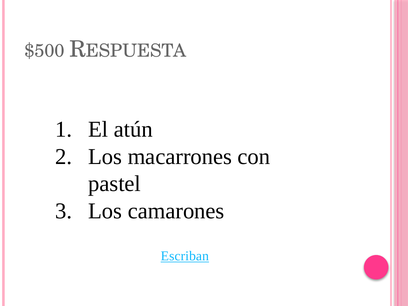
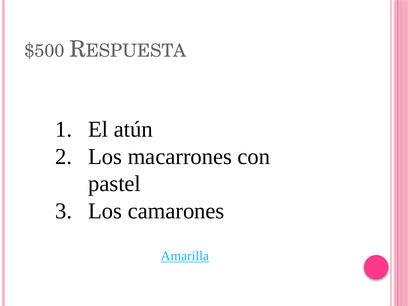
Escriban: Escriban -> Amarilla (185, 256)
